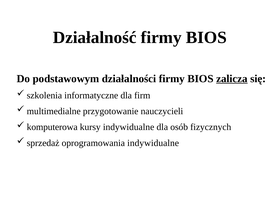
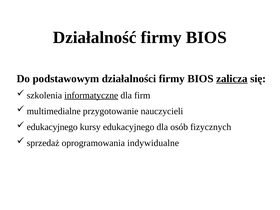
informatyczne underline: none -> present (91, 95)
komputerowa: komputerowa -> edukacyjnego (52, 127)
kursy indywidualne: indywidualne -> edukacyjnego (129, 127)
